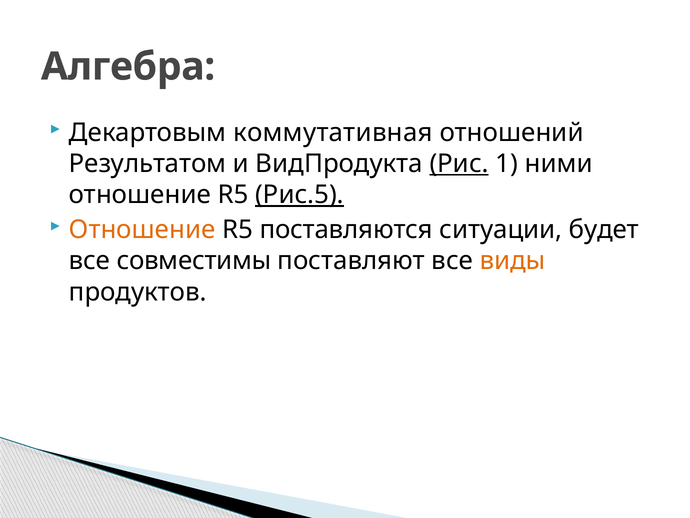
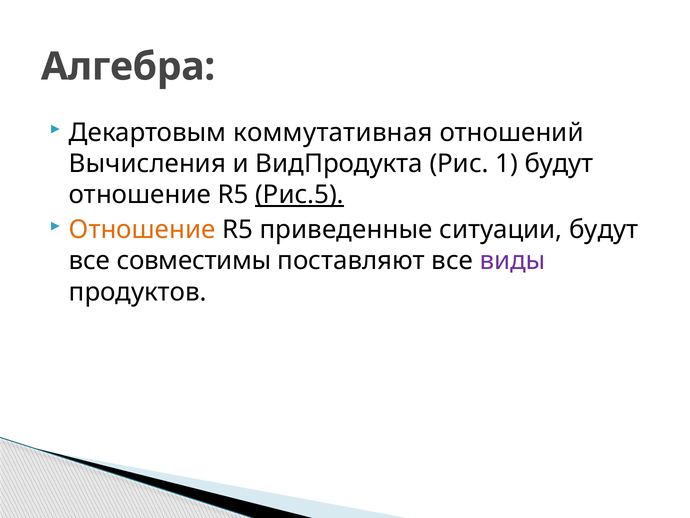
Результатом: Результатом -> Вычисления (147, 164)
Рис underline: present -> none (459, 164)
1 ними: ними -> будут (559, 164)
поставляются: поставляются -> приведенные (346, 230)
ситуации будет: будет -> будут (604, 230)
виды colour: orange -> purple (513, 261)
